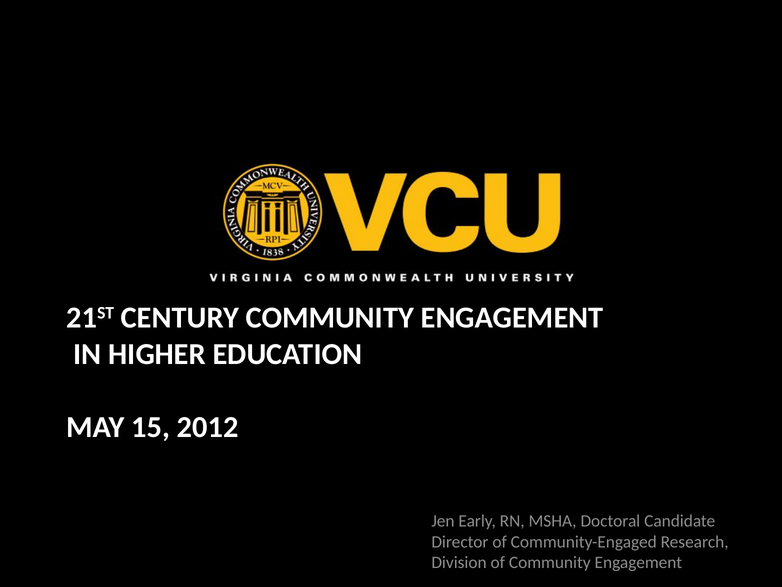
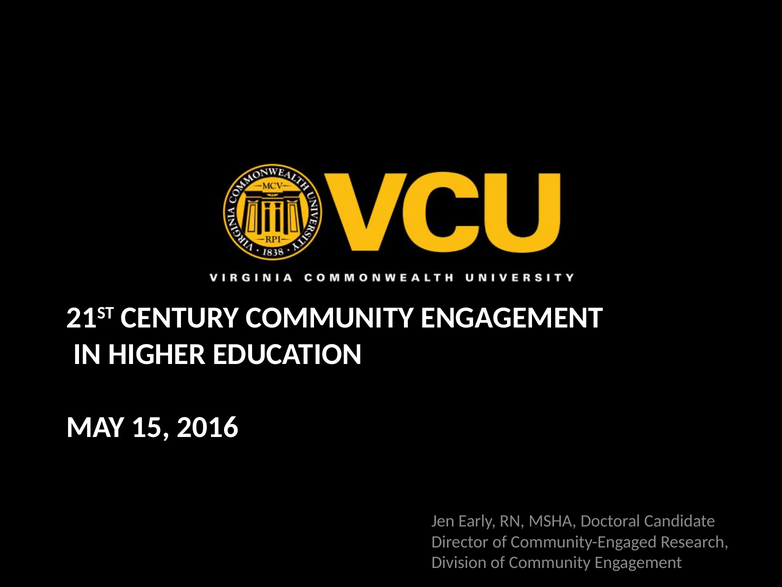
2012: 2012 -> 2016 (208, 427)
